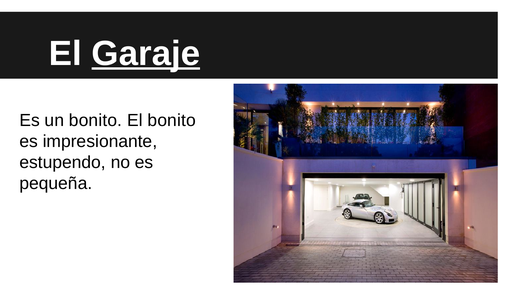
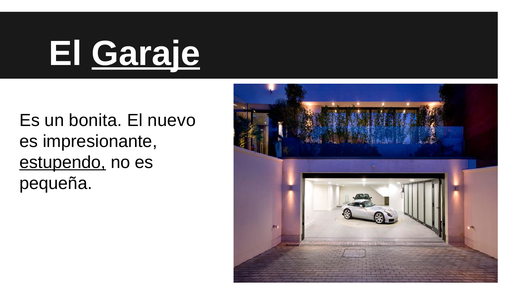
un bonito: bonito -> bonita (95, 120)
El bonito: bonito -> nuevo (172, 120)
estupendo underline: none -> present (63, 162)
